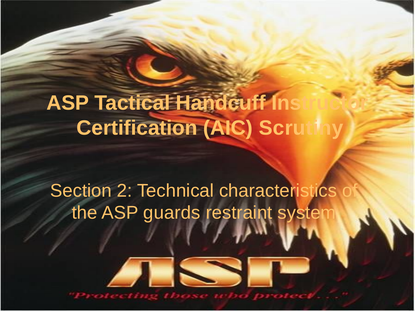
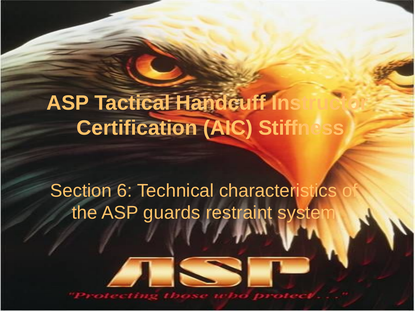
Scrutiny: Scrutiny -> Stiffness (301, 128)
2: 2 -> 6 (125, 191)
